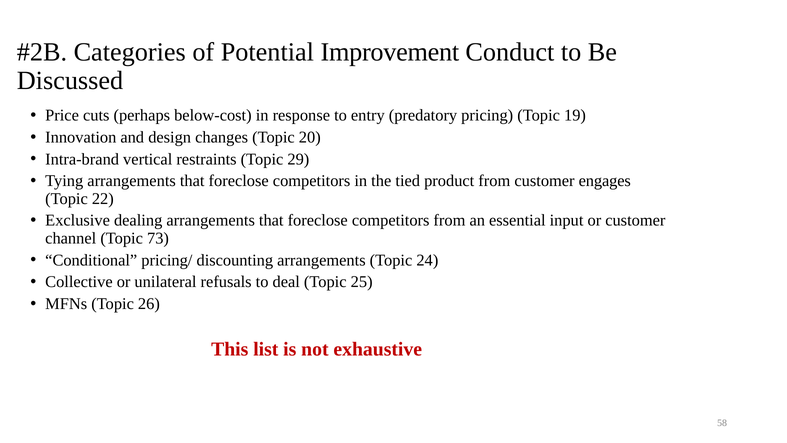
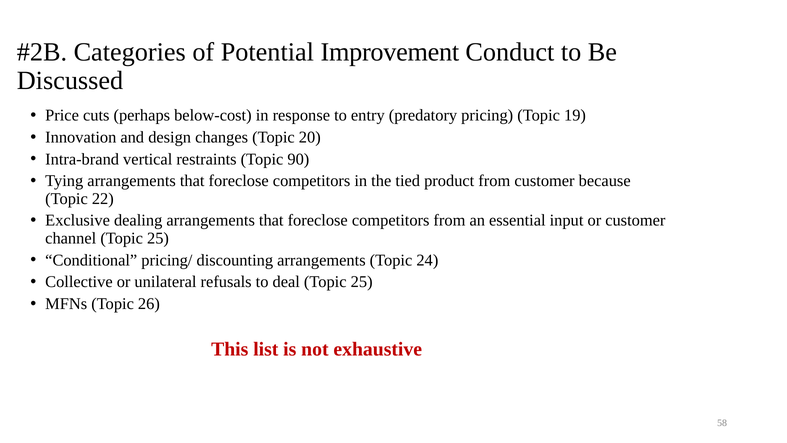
29: 29 -> 90 (298, 159)
engages: engages -> because (605, 181)
channel Topic 73: 73 -> 25 (158, 238)
